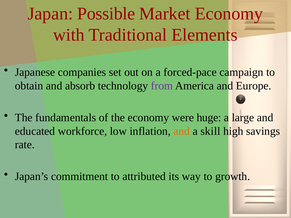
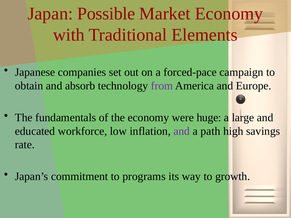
and colour: orange -> purple (182, 131)
skill: skill -> path (210, 131)
attributed: attributed -> programs (144, 177)
